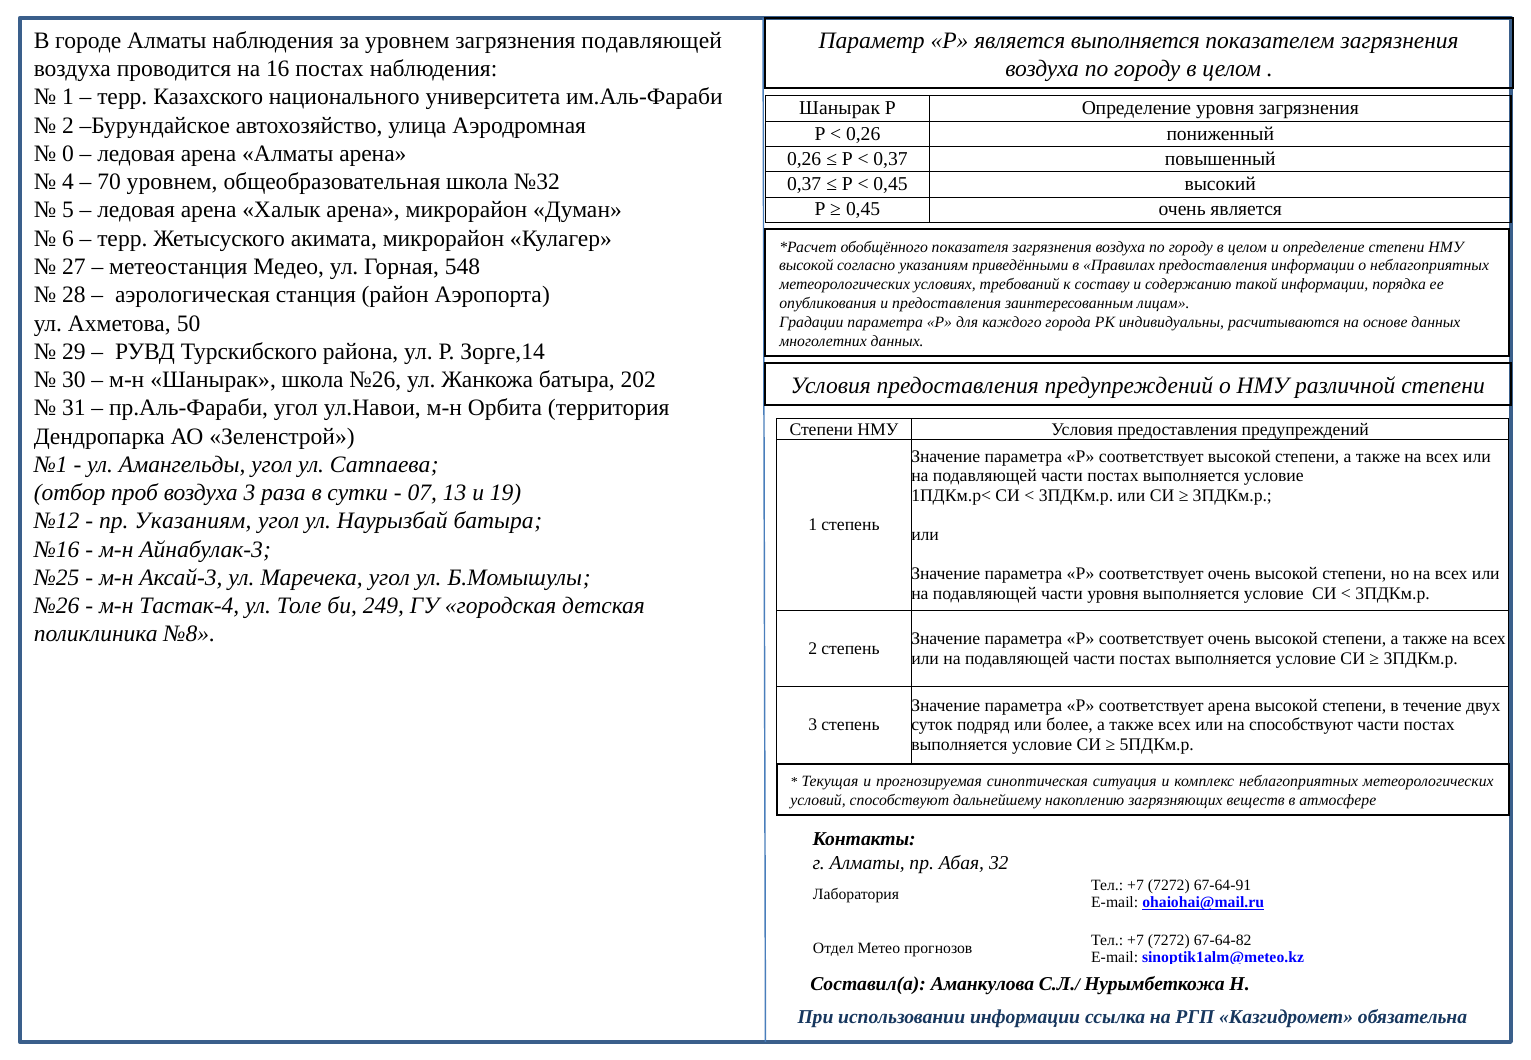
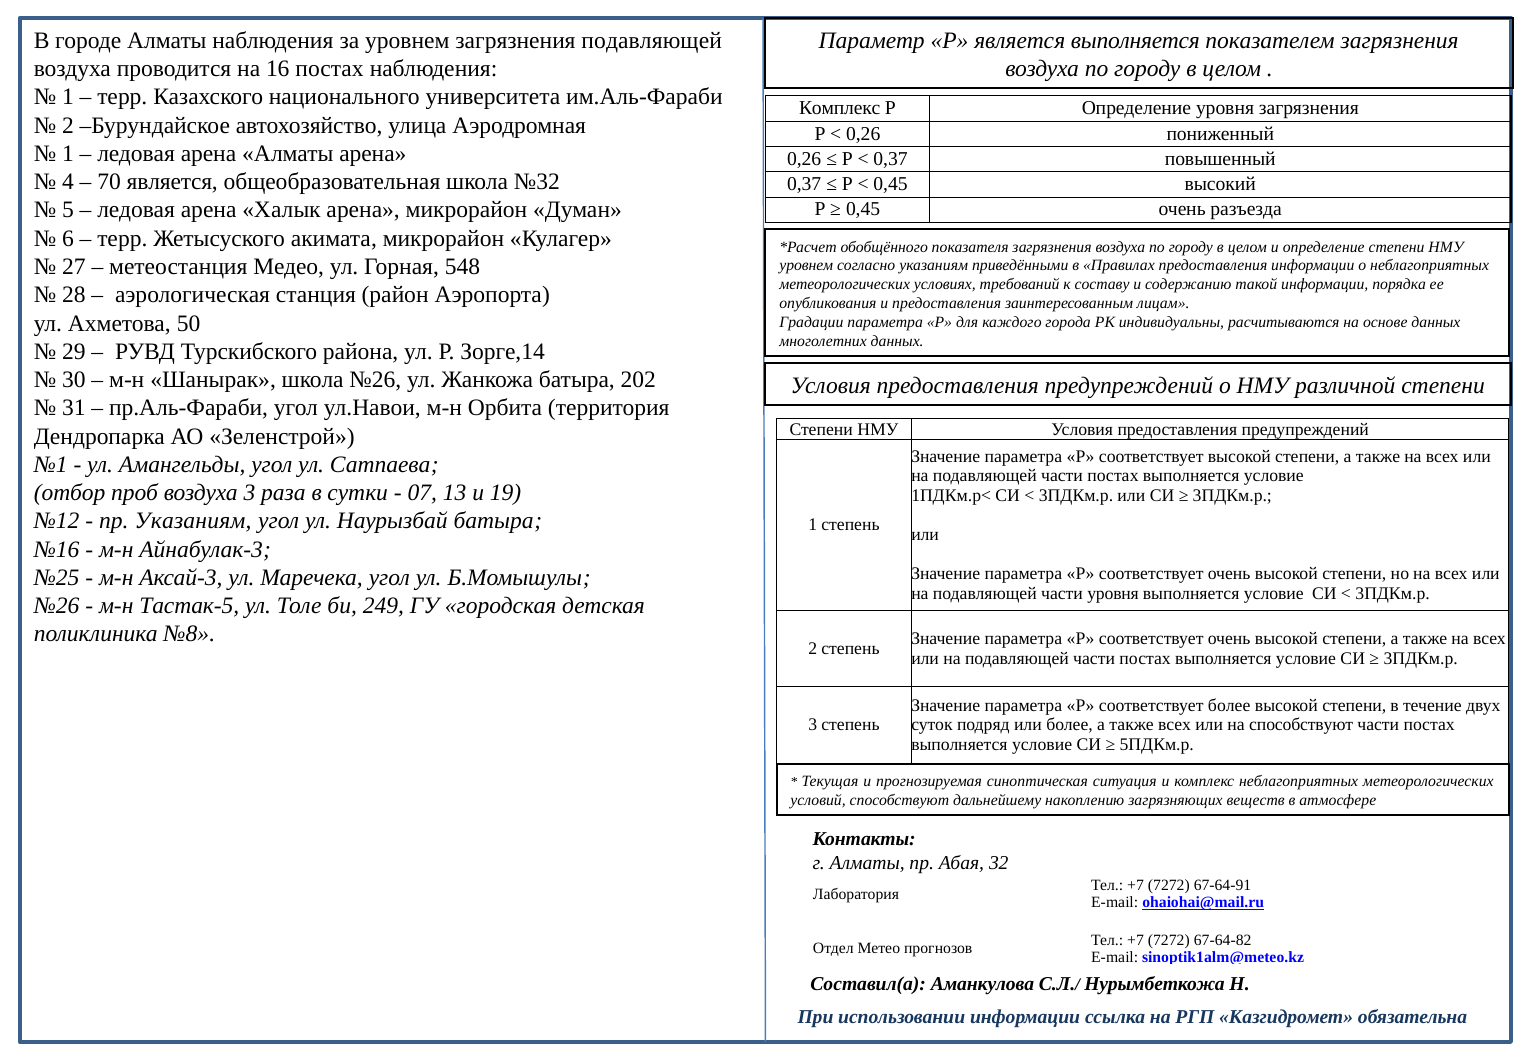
Шанырак: Шанырак -> Комплекс (840, 108)
0: 0 -> 1 (68, 154)
70 уровнем: уровнем -> является (172, 182)
очень является: является -> разъезда (1246, 209)
высокой: высокой -> уровнем (806, 266)
Тастак-4: Тастак-4 -> Тастак-5 (189, 606)
соответствует арена: арена -> более (1229, 705)
